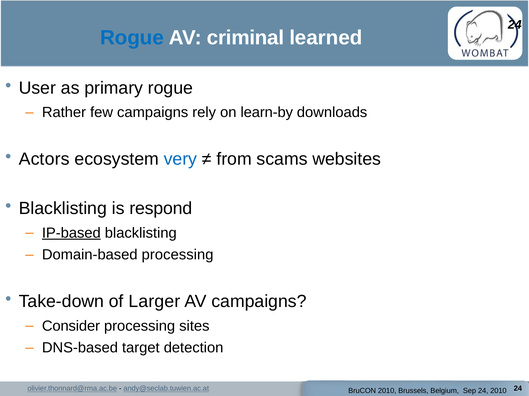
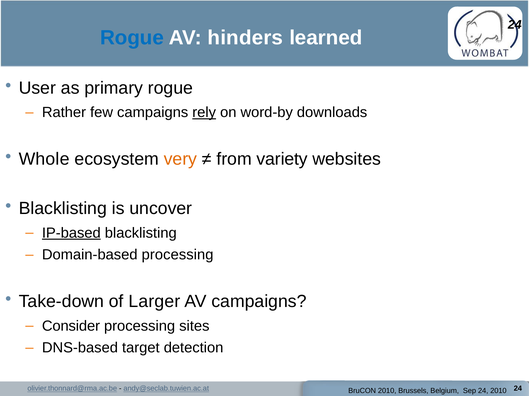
criminal: criminal -> hinders (245, 38)
rely underline: none -> present (204, 113)
learn-by: learn-by -> word-by (267, 113)
Actors: Actors -> Whole (44, 159)
very colour: blue -> orange (180, 159)
scams: scams -> variety (282, 159)
respond: respond -> uncover (161, 209)
